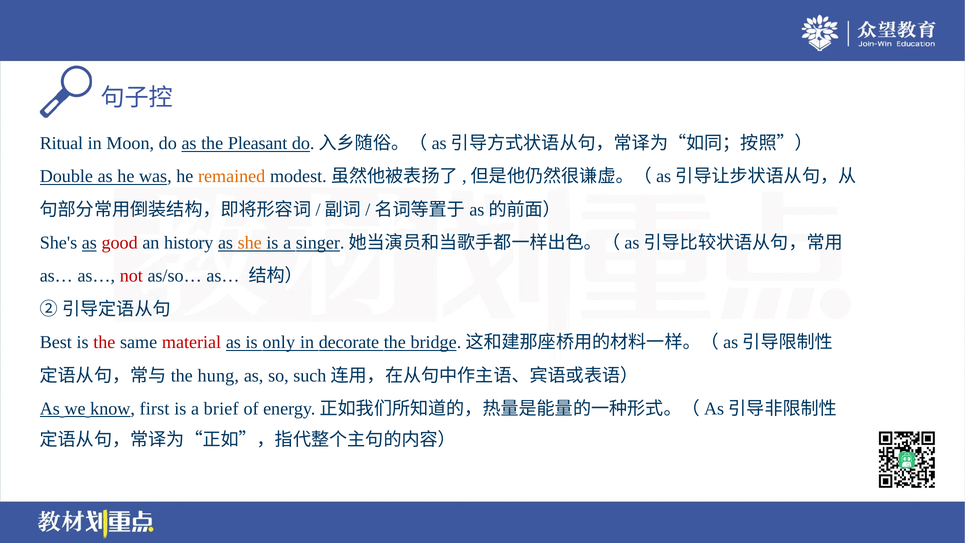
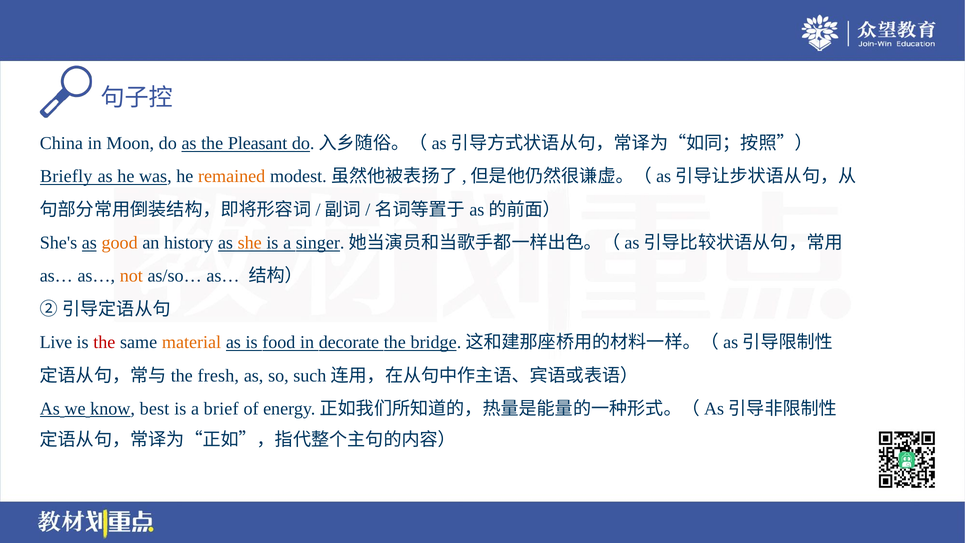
Ritual: Ritual -> China (61, 143)
Double: Double -> Briefly (66, 176)
good colour: red -> orange (120, 243)
not colour: red -> orange (131, 276)
Best: Best -> Live (56, 342)
material colour: red -> orange (192, 342)
only: only -> food (279, 342)
hung: hung -> fresh (218, 375)
first: first -> best (155, 409)
